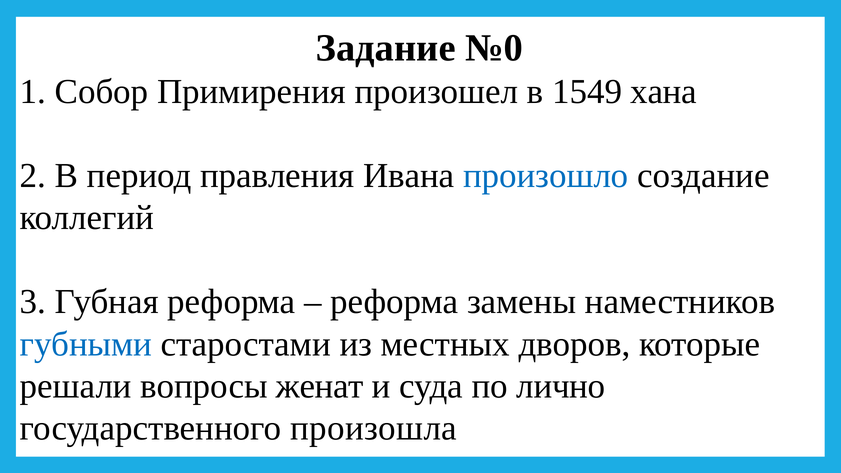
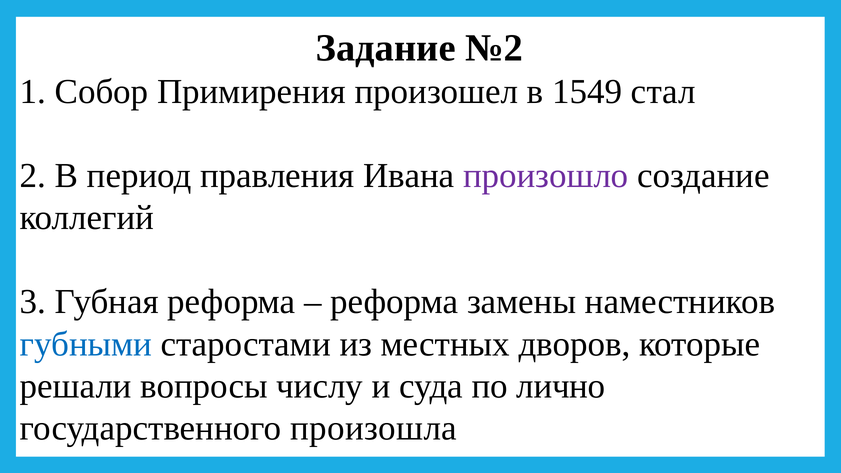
№0: №0 -> №2 (494, 48)
хана: хана -> стал (663, 92)
произошло colour: blue -> purple (546, 176)
женат: женат -> числу (320, 386)
